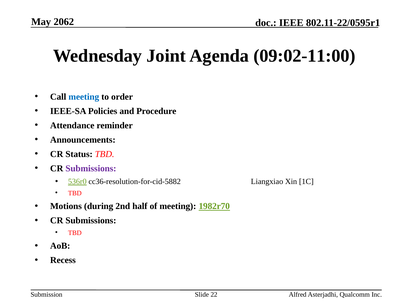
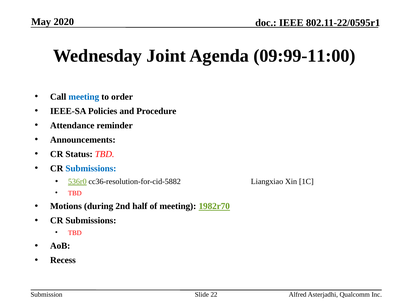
2062: 2062 -> 2020 (64, 22)
09:02-11:00: 09:02-11:00 -> 09:99-11:00 (305, 56)
Submissions colour: purple -> blue (91, 168)
